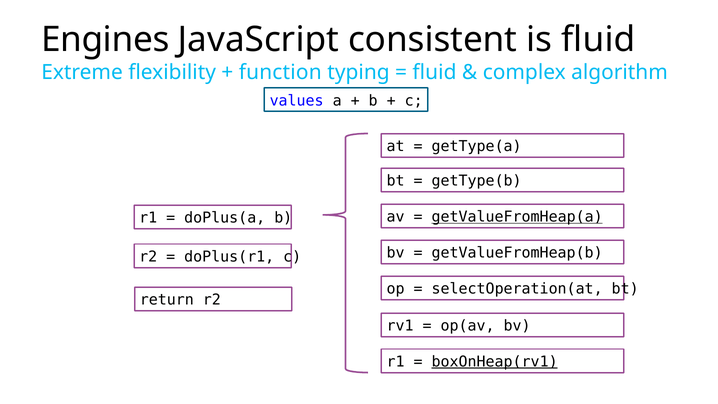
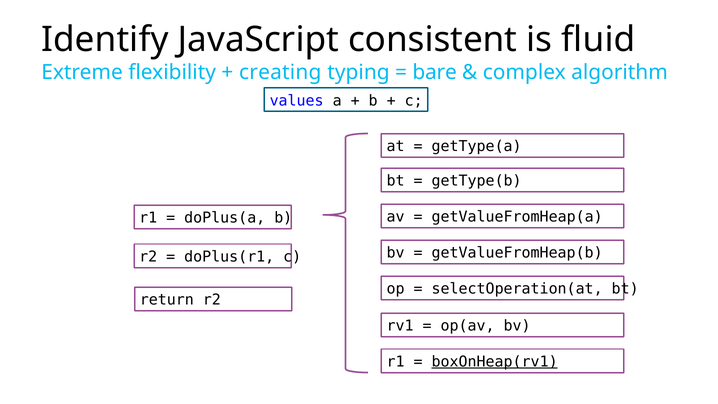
Engines: Engines -> Identify (105, 40)
function: function -> creating (280, 72)
fluid: fluid -> bare (435, 72)
getValueFromHeap(a underline: present -> none (517, 217)
